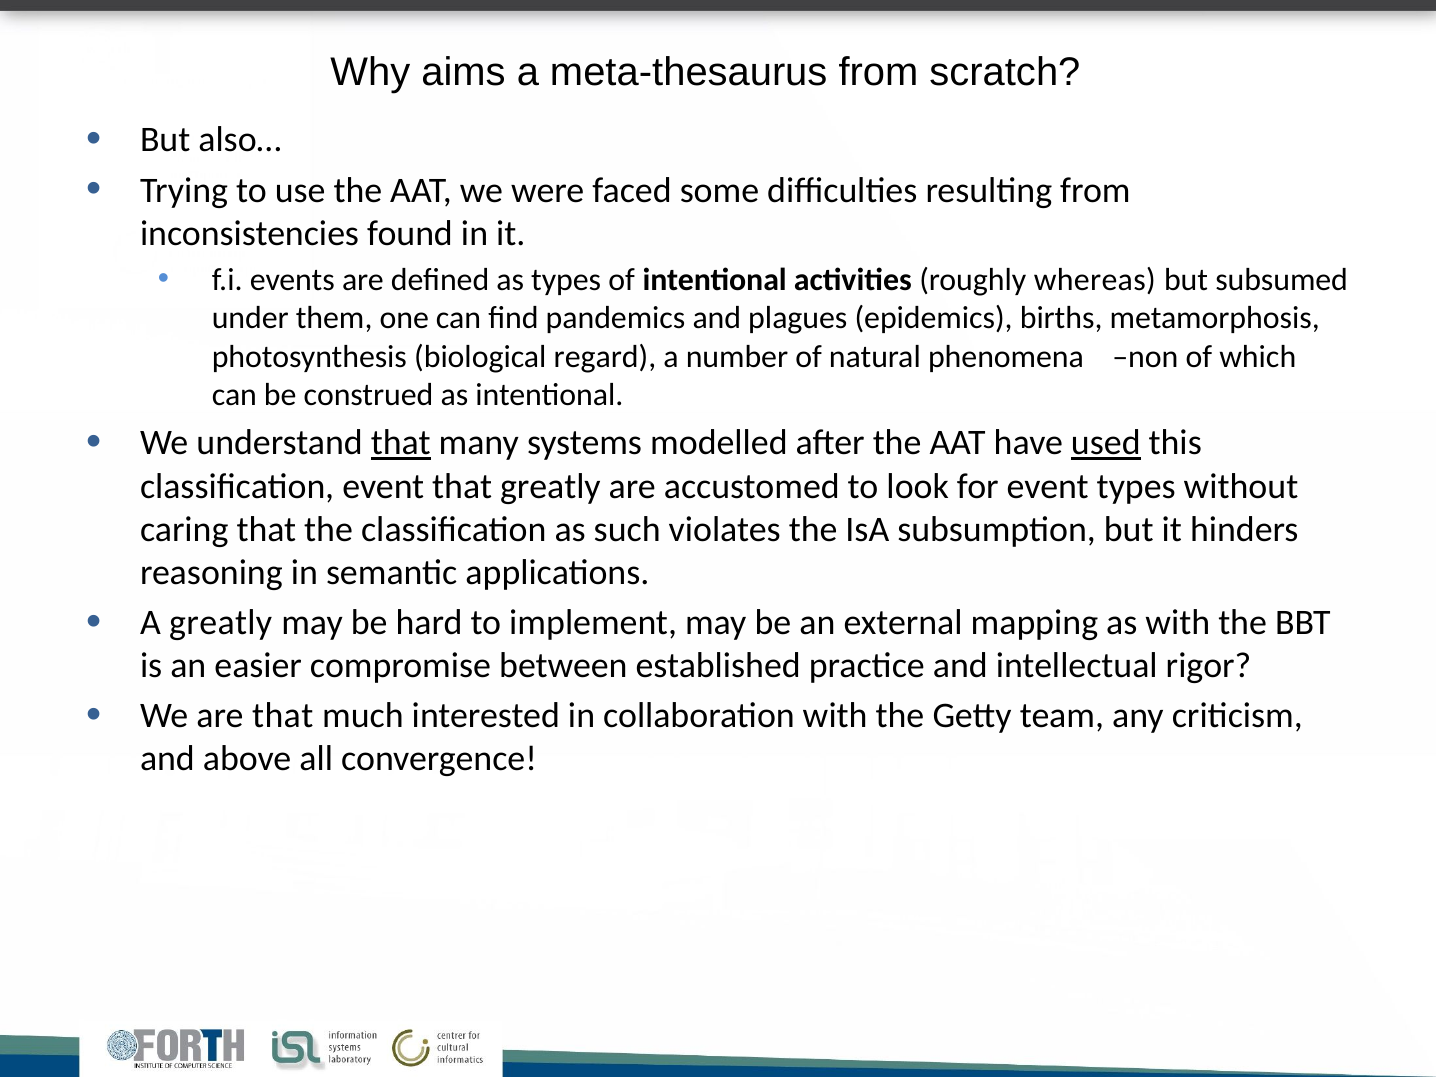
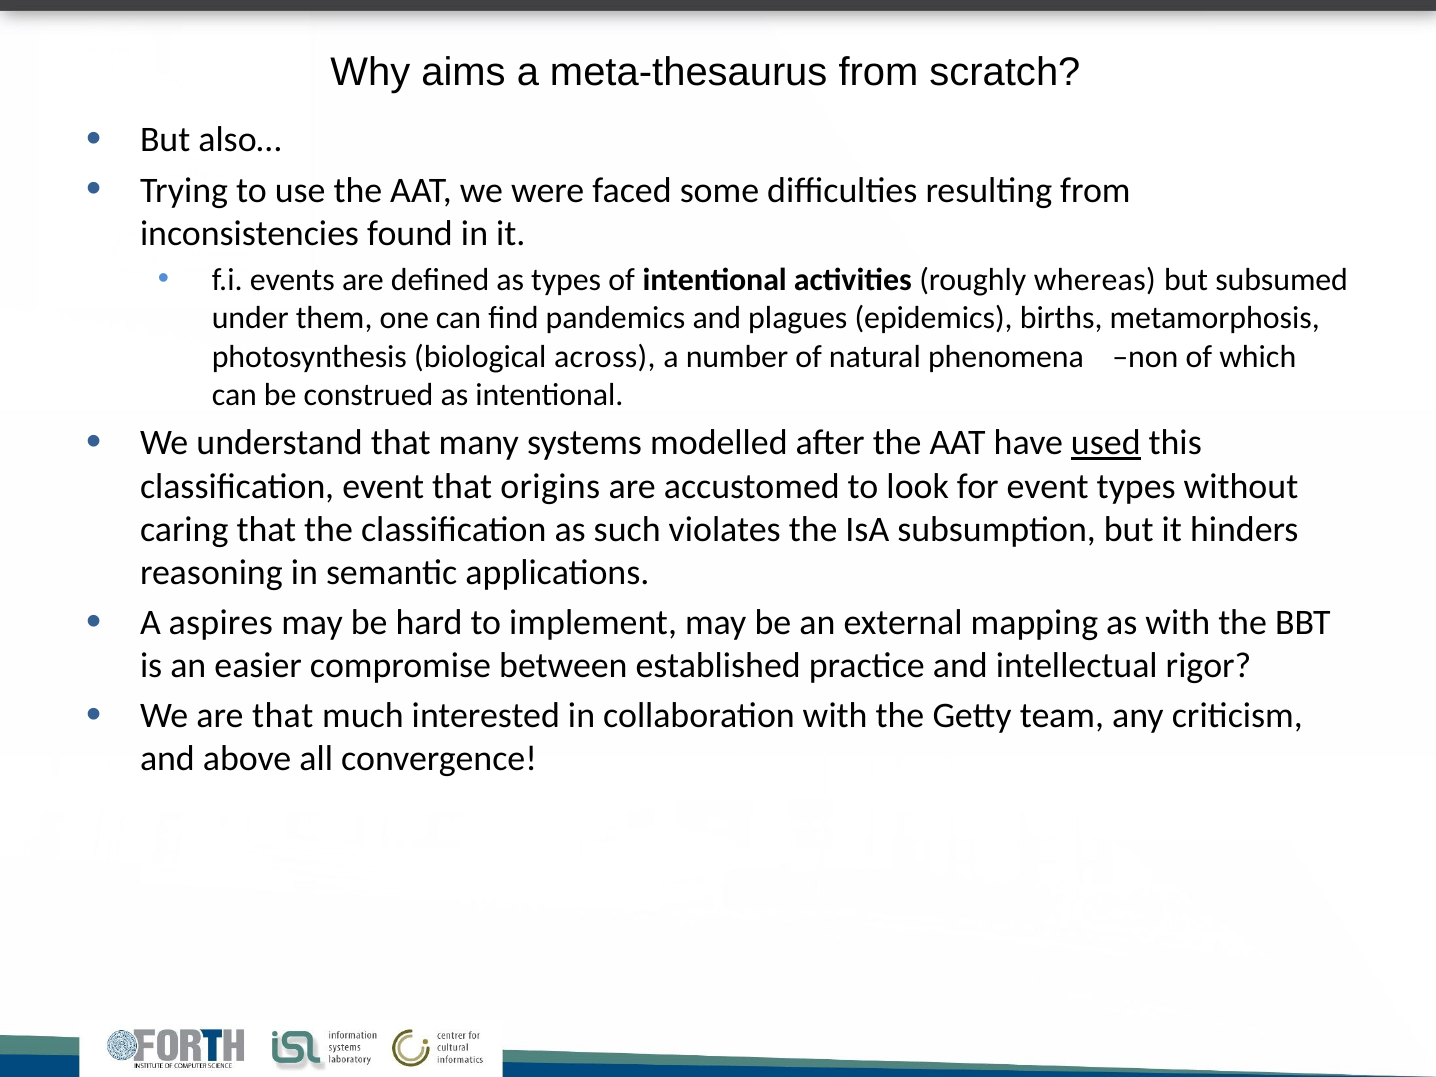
regard: regard -> across (605, 357)
that underline: present -> none (401, 443)
that greatly: greatly -> origins (550, 486)
A greatly: greatly -> aspires (221, 623)
